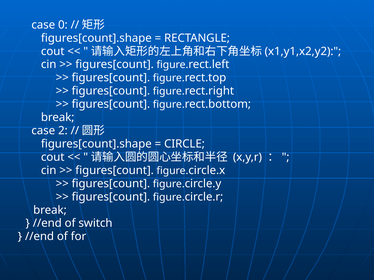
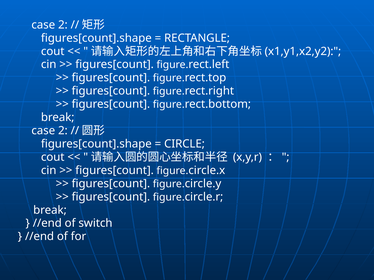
0: 0 -> 2 (63, 25)
